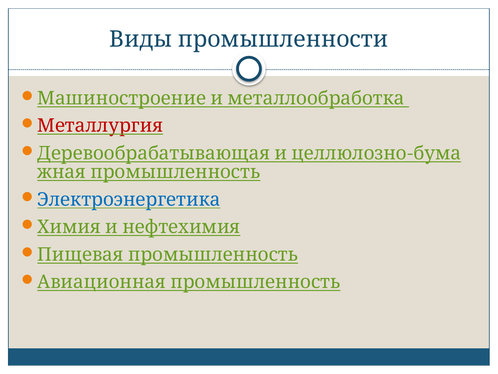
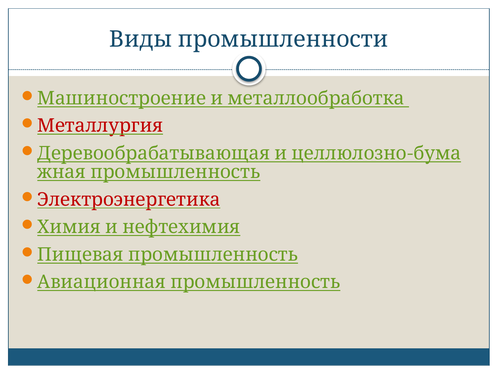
Электроэнергетика colour: blue -> red (129, 199)
